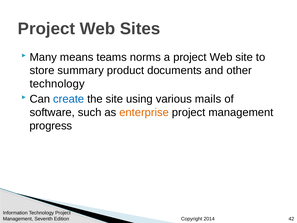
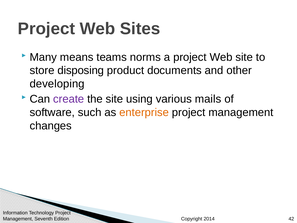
summary: summary -> disposing (81, 70)
technology: technology -> developing (57, 84)
create colour: blue -> purple (69, 99)
progress: progress -> changes (51, 126)
